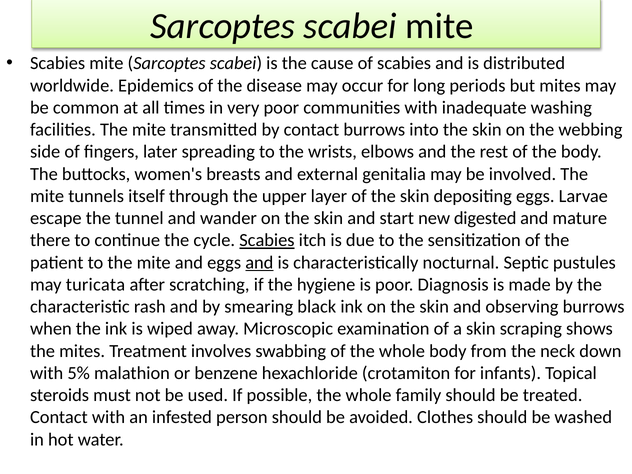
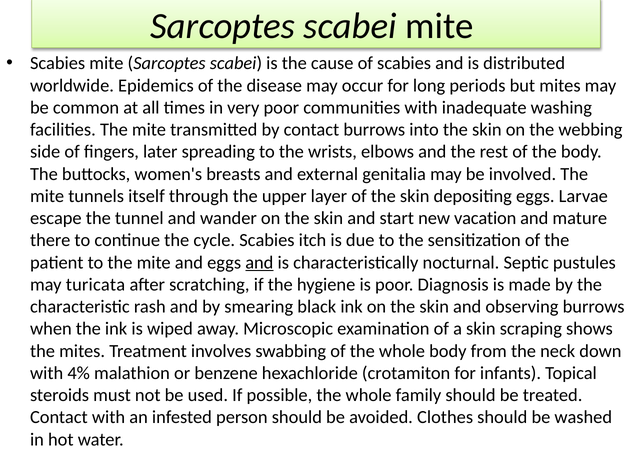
digested: digested -> vacation (485, 218)
Scabies underline: present -> none (267, 240)
5%: 5% -> 4% (79, 373)
